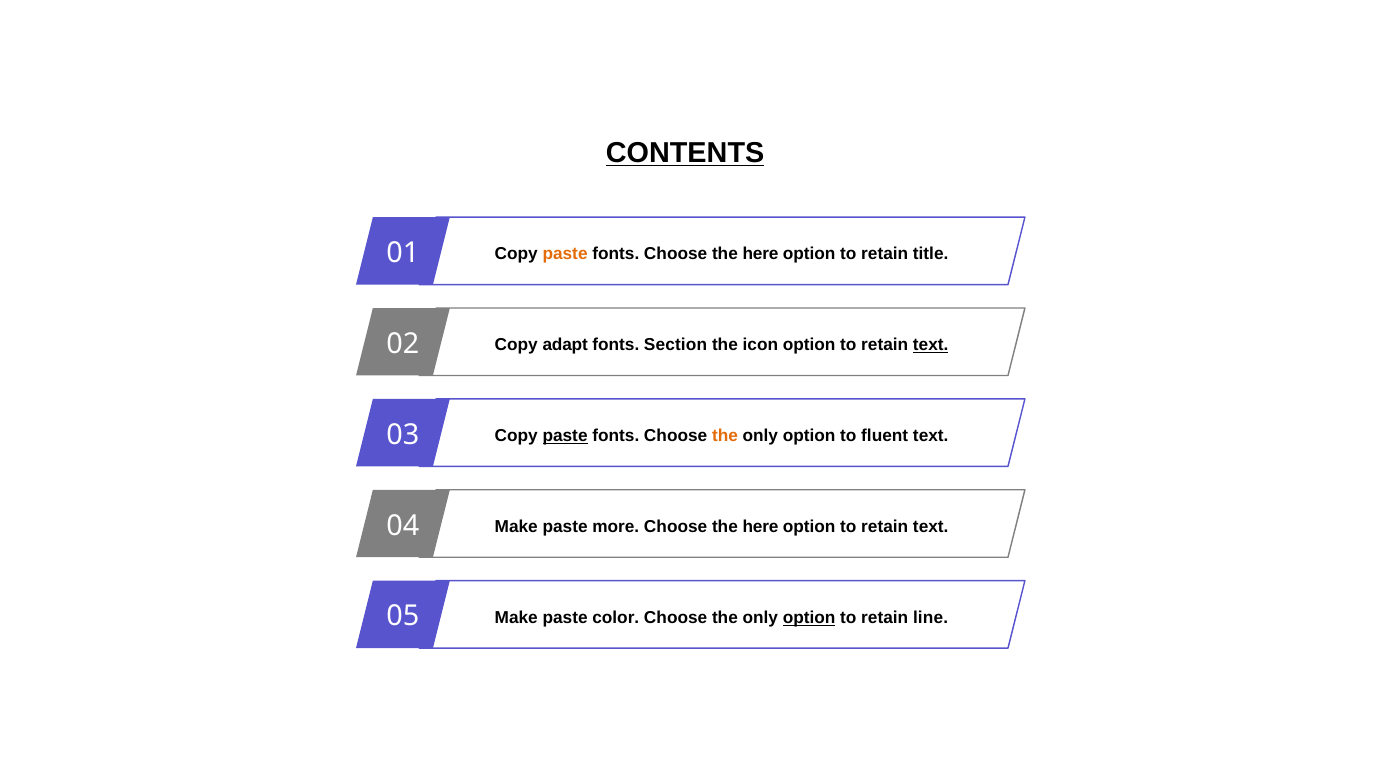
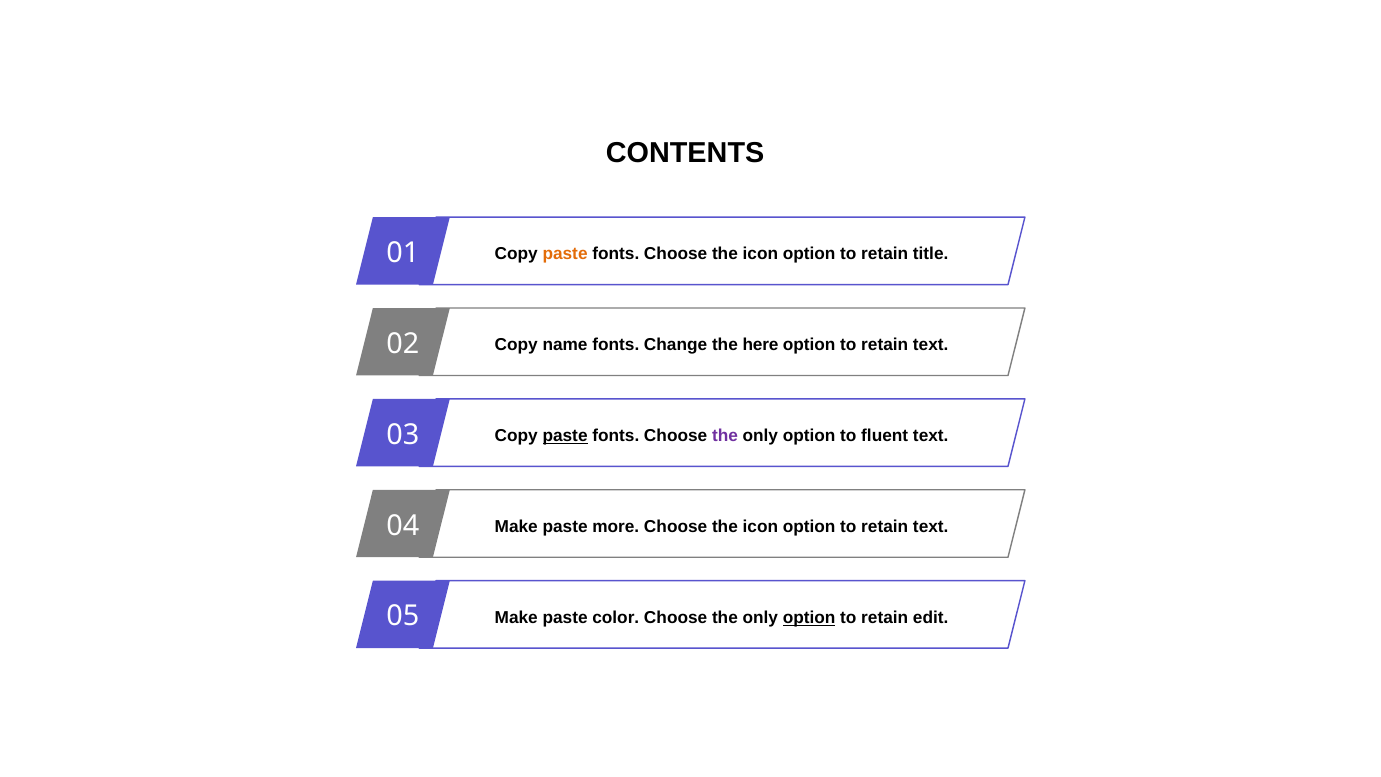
CONTENTS underline: present -> none (685, 153)
fonts Choose the here: here -> icon (760, 254)
adapt: adapt -> name (565, 345)
Section: Section -> Change (676, 345)
icon: icon -> here (760, 345)
text underline: present -> none (931, 345)
the colour: orange -> purple (725, 436)
here: here -> icon (760, 527)
line: line -> edit (931, 617)
